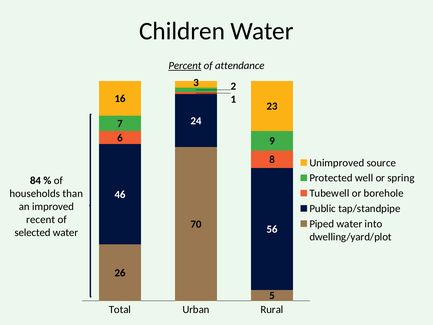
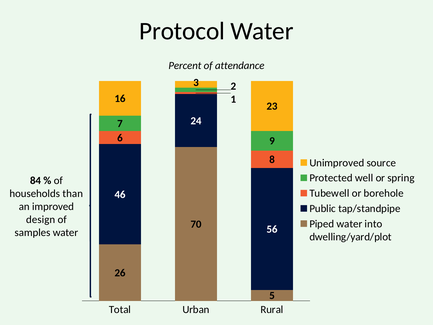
Children: Children -> Protocol (182, 31)
Percent underline: present -> none (185, 66)
recent: recent -> design (41, 219)
selected: selected -> samples (32, 232)
